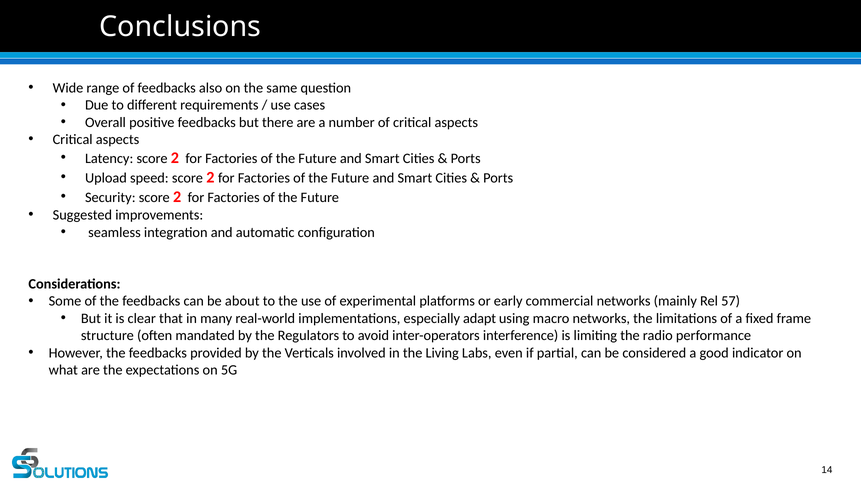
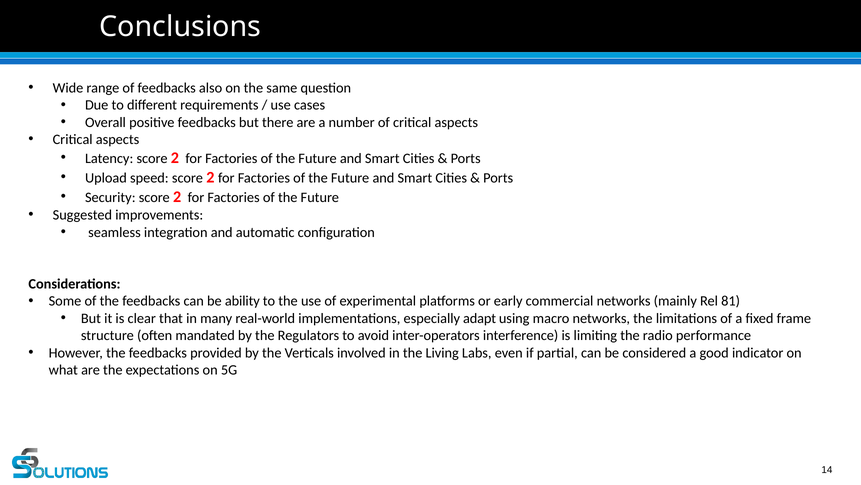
about: about -> ability (242, 301)
57: 57 -> 81 (731, 301)
